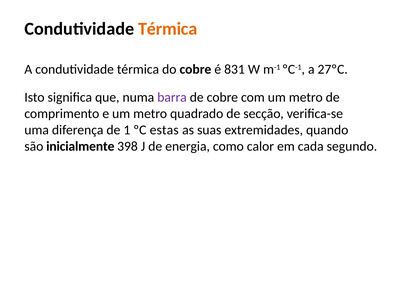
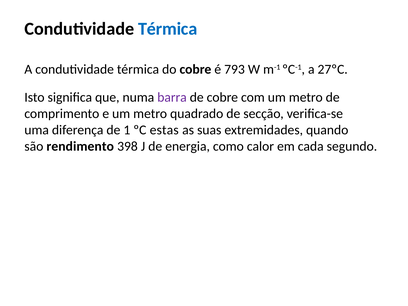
Térmica colour: orange -> blue (168, 29)
831: 831 -> 793 (235, 69)
inicialmente: inicialmente -> rendimento (80, 146)
